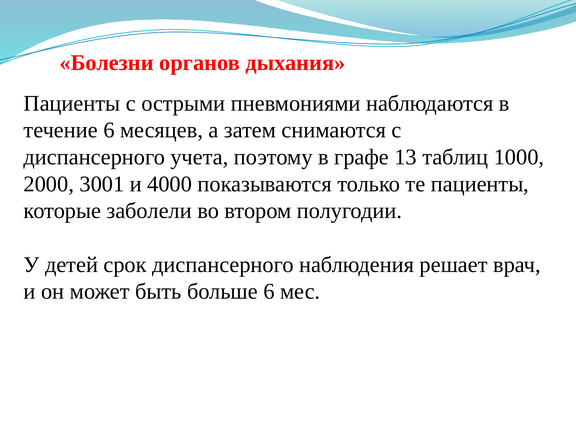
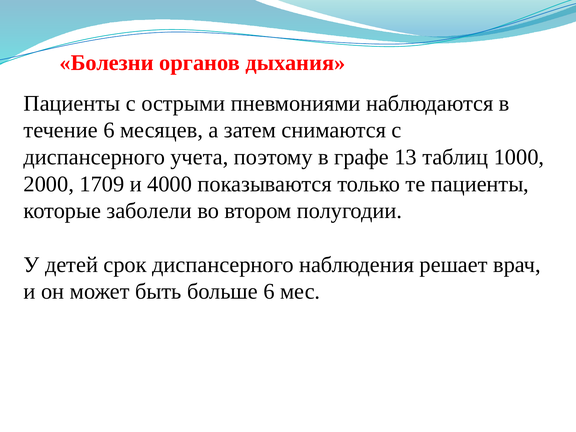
3001: 3001 -> 1709 (102, 184)
